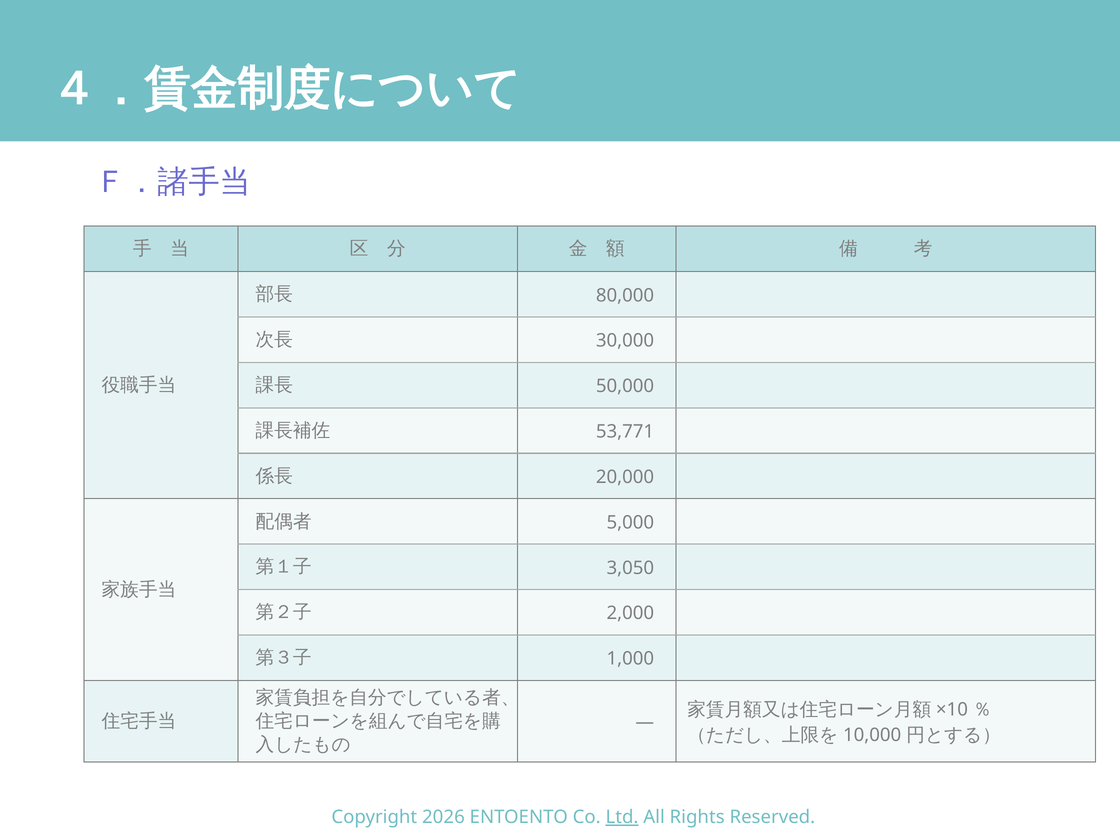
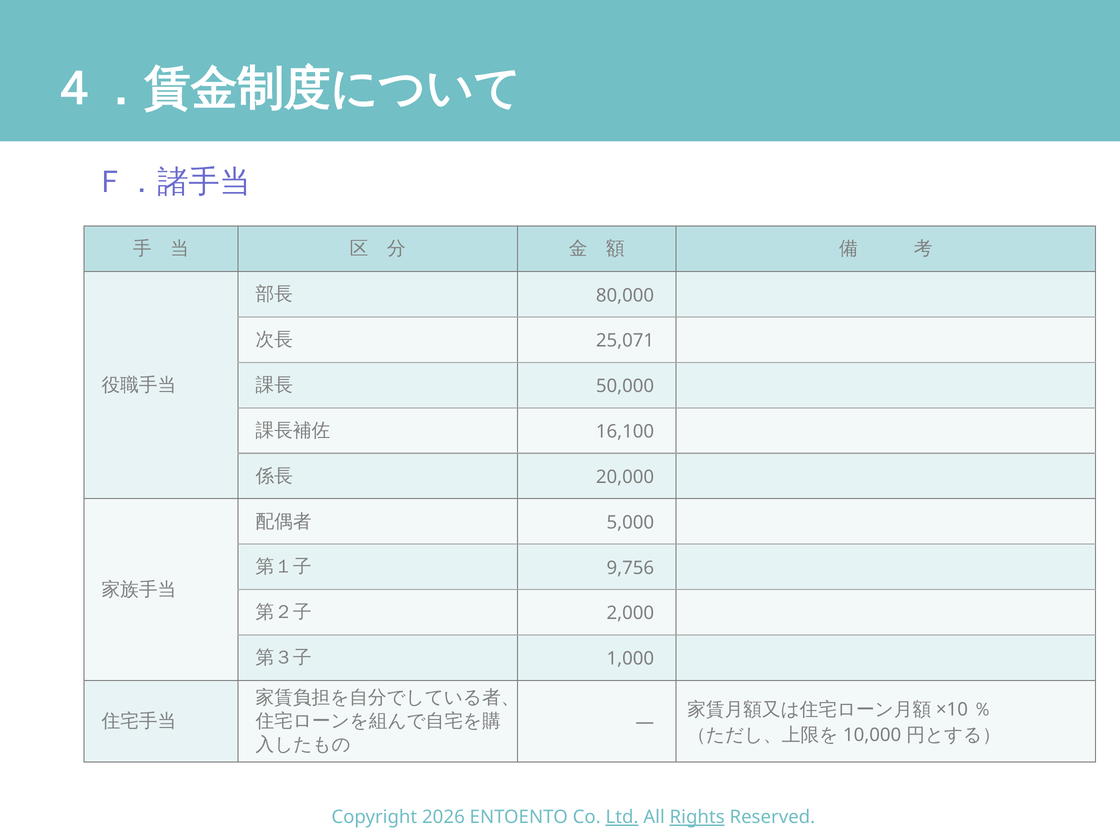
30,000: 30,000 -> 25,071 (625, 341)
53,771: 53,771 -> 16,100 (625, 432)
3,050: 3,050 -> 9,756 (630, 568)
Rights underline: none -> present (697, 817)
